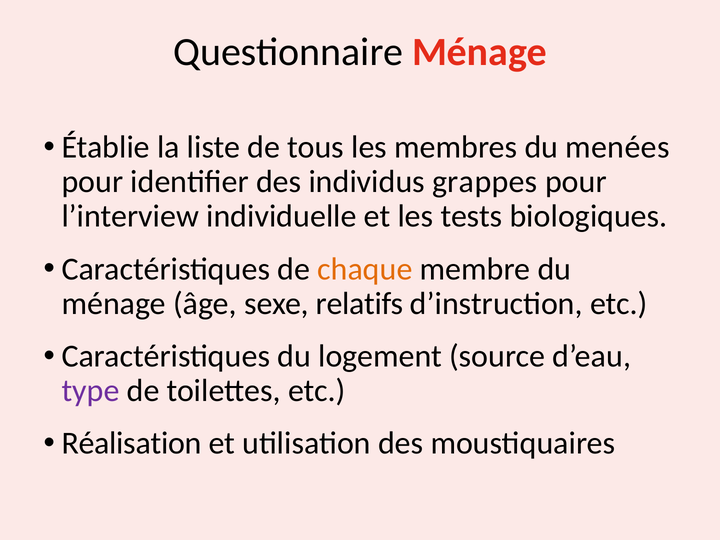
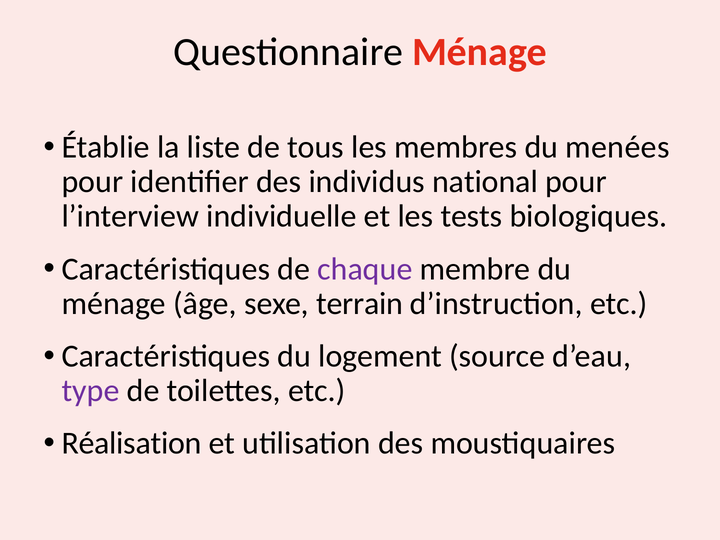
grappes: grappes -> national (485, 182)
chaque colour: orange -> purple (365, 269)
relatifs: relatifs -> terrain (360, 304)
